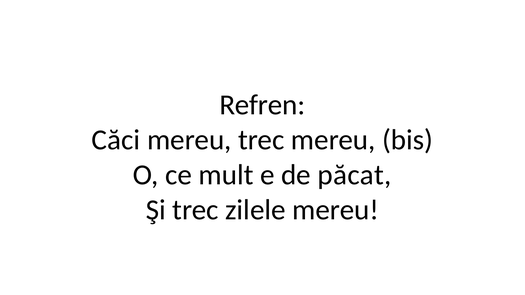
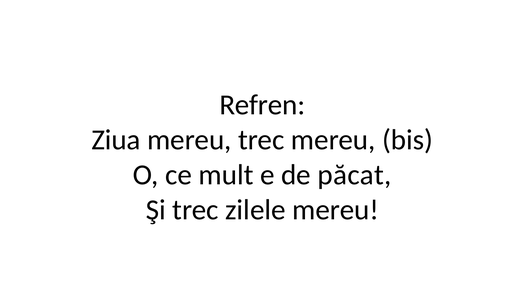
Căci: Căci -> Ziua (116, 140)
